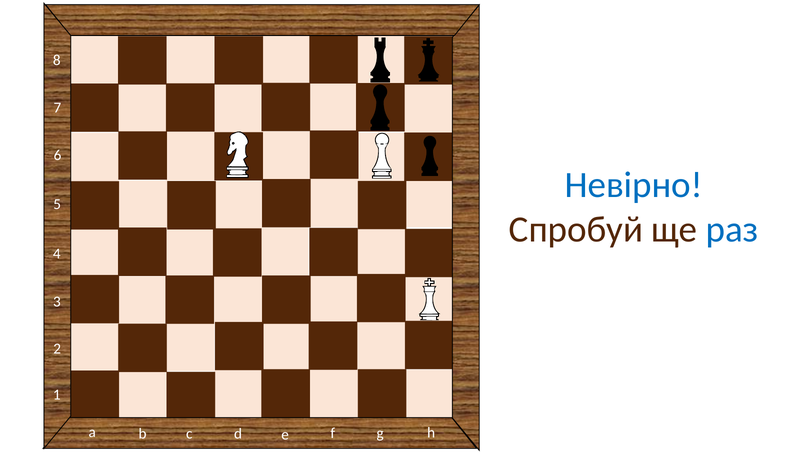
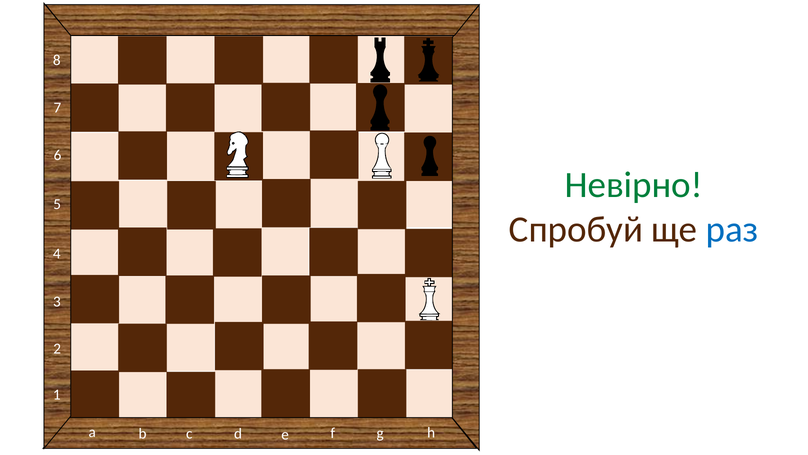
Невірно colour: blue -> green (634, 185)
